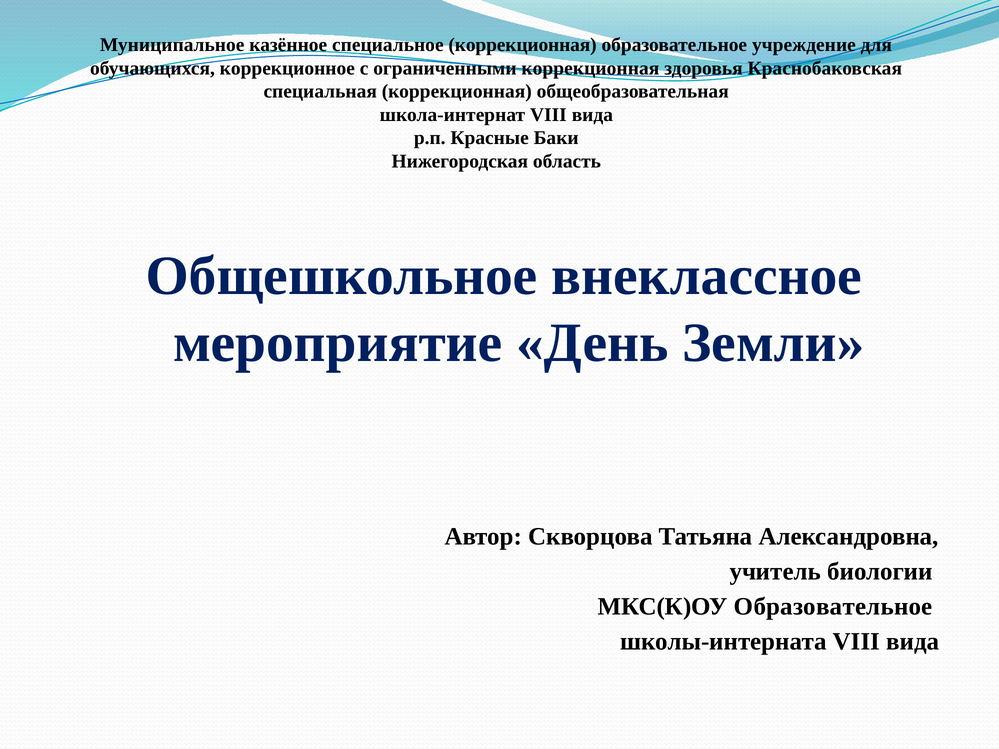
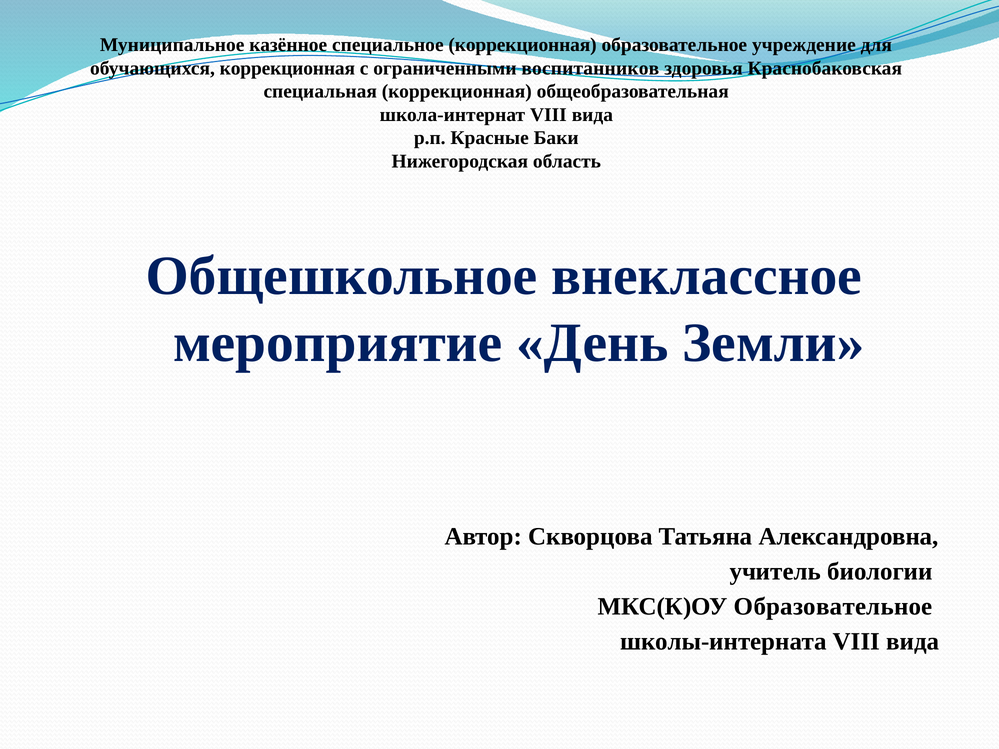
обучающихся коррекционное: коррекционное -> коррекционная (287, 68)
ограниченными коррекционная: коррекционная -> воспитанников (590, 68)
